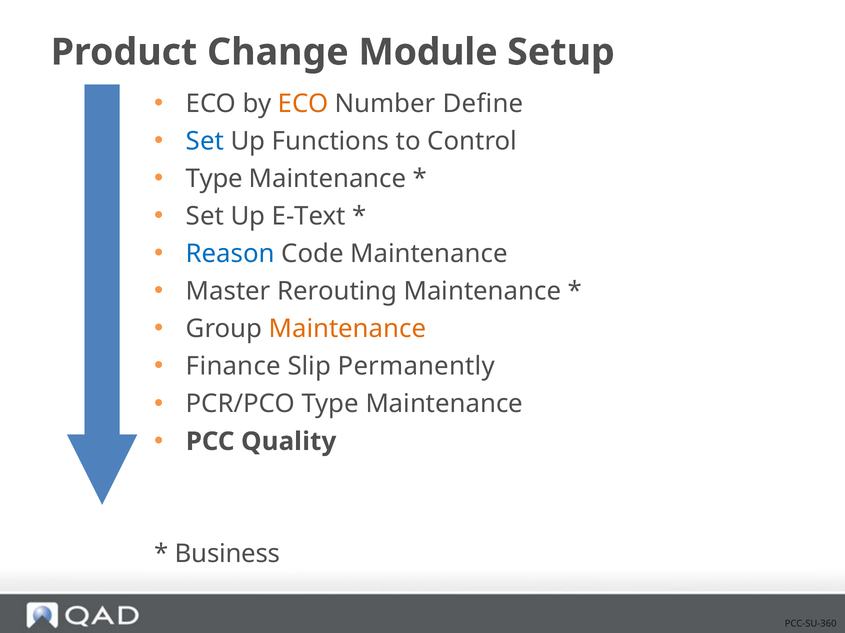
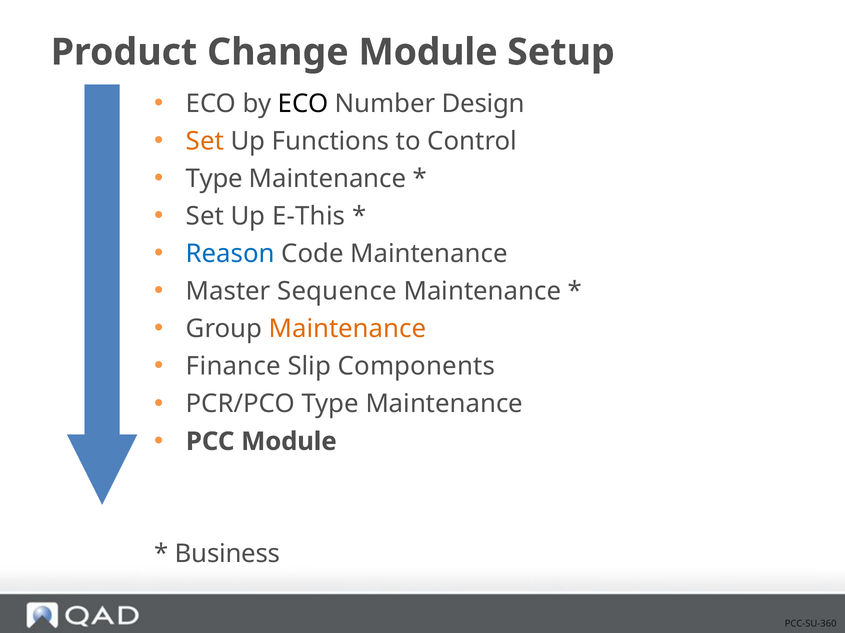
ECO colour: orange -> black (303, 104)
Define: Define -> Design (483, 104)
Set colour: blue -> orange (205, 141)
E-Text: E-Text -> E-This (309, 217)
Rerouting: Rerouting -> Sequence (337, 292)
Permanently: Permanently -> Components (416, 367)
PCC Quality: Quality -> Module (289, 442)
